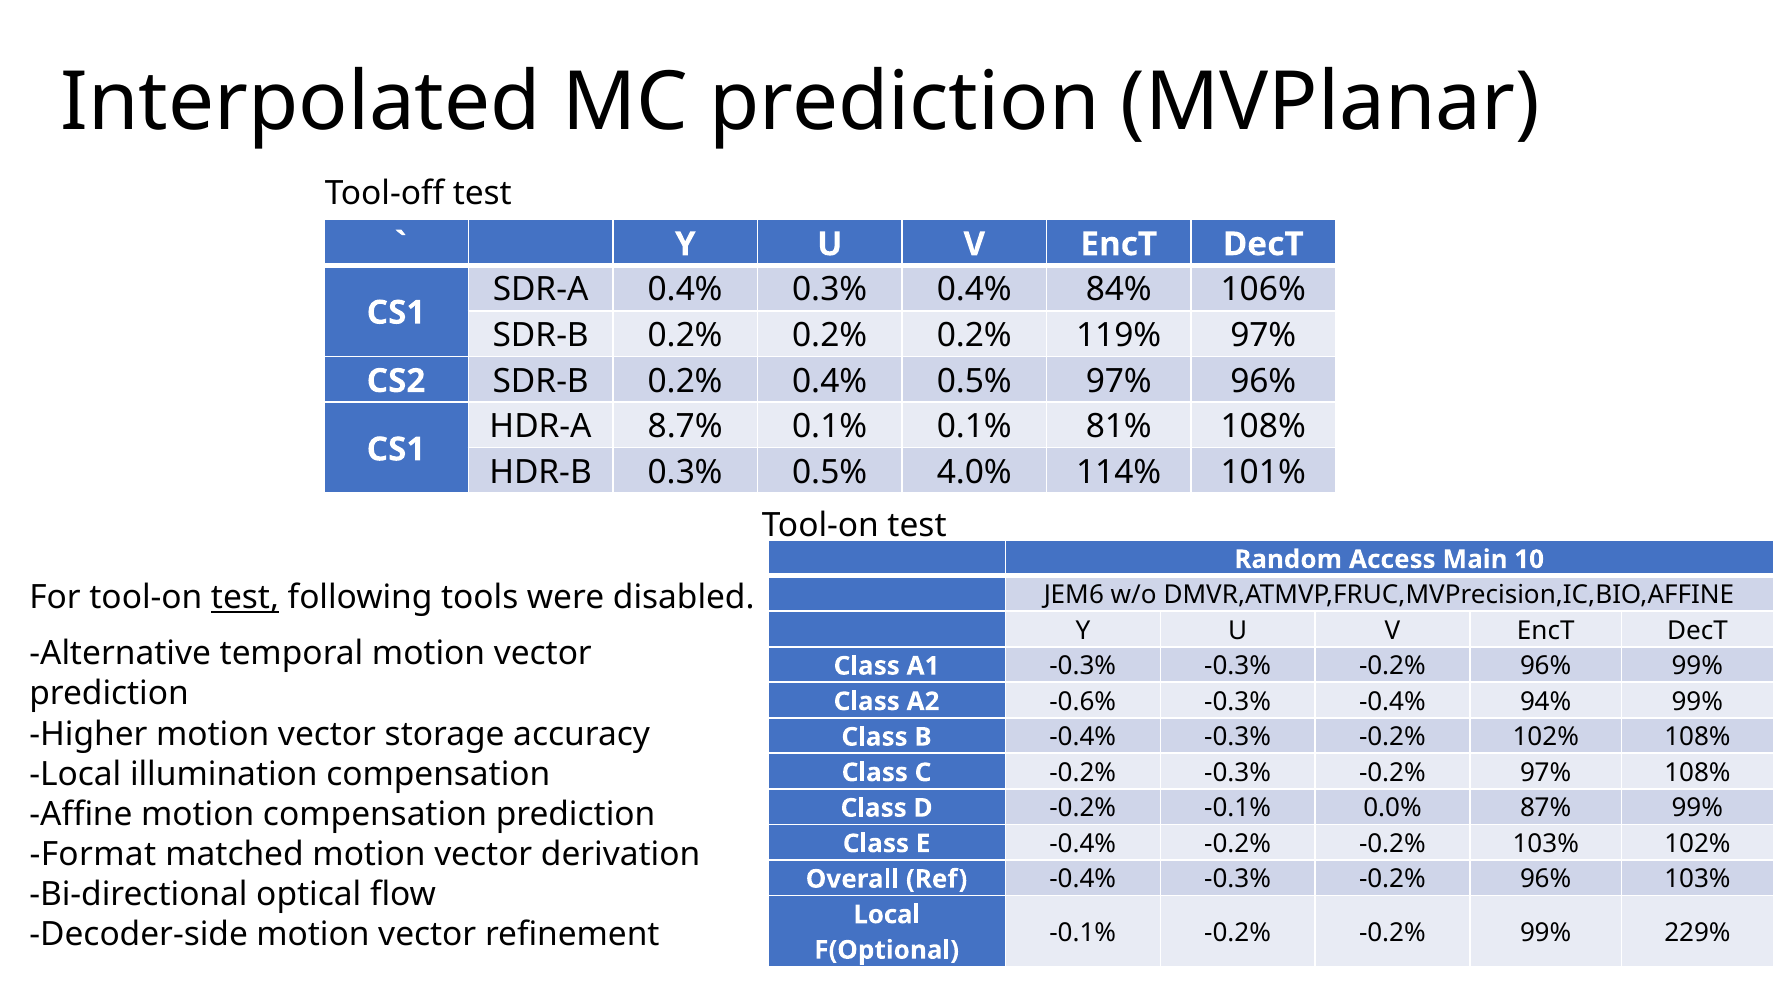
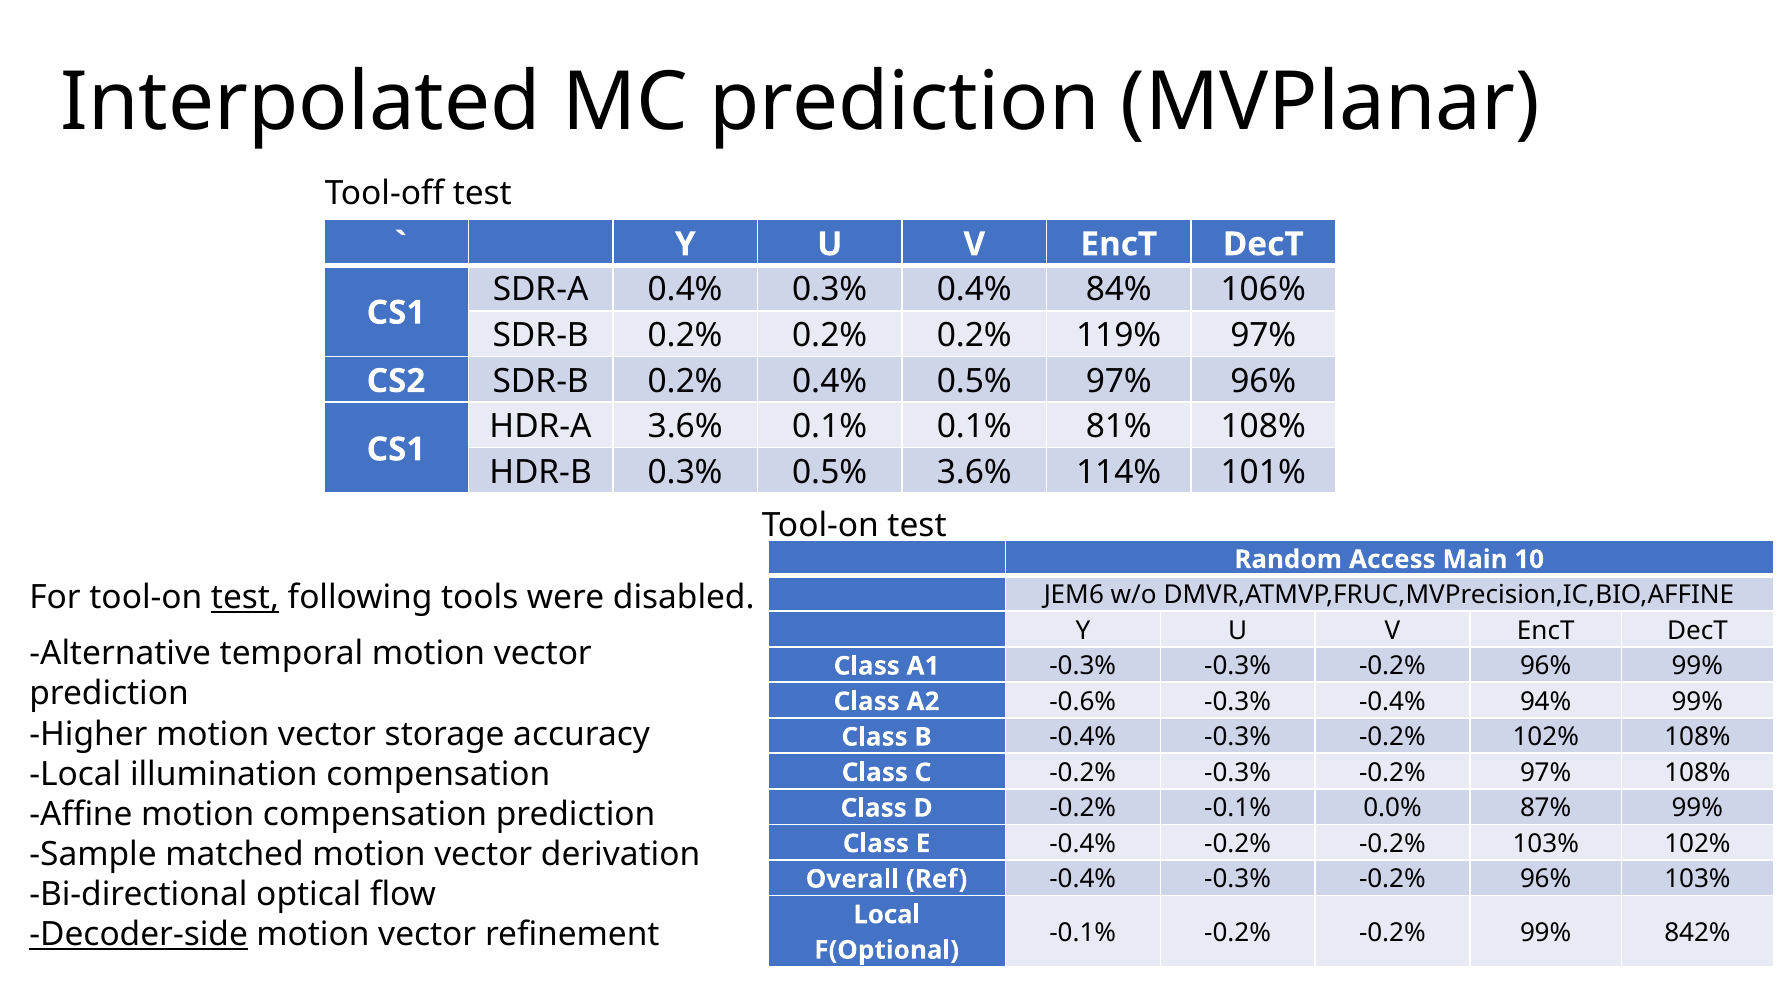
HDR-A 8.7%: 8.7% -> 3.6% (685, 427)
0.5% 4.0%: 4.0% -> 3.6% (974, 472)
Format: Format -> Sample (93, 855)
229%: 229% -> 842% (1697, 933)
Decoder-side underline: none -> present (139, 935)
